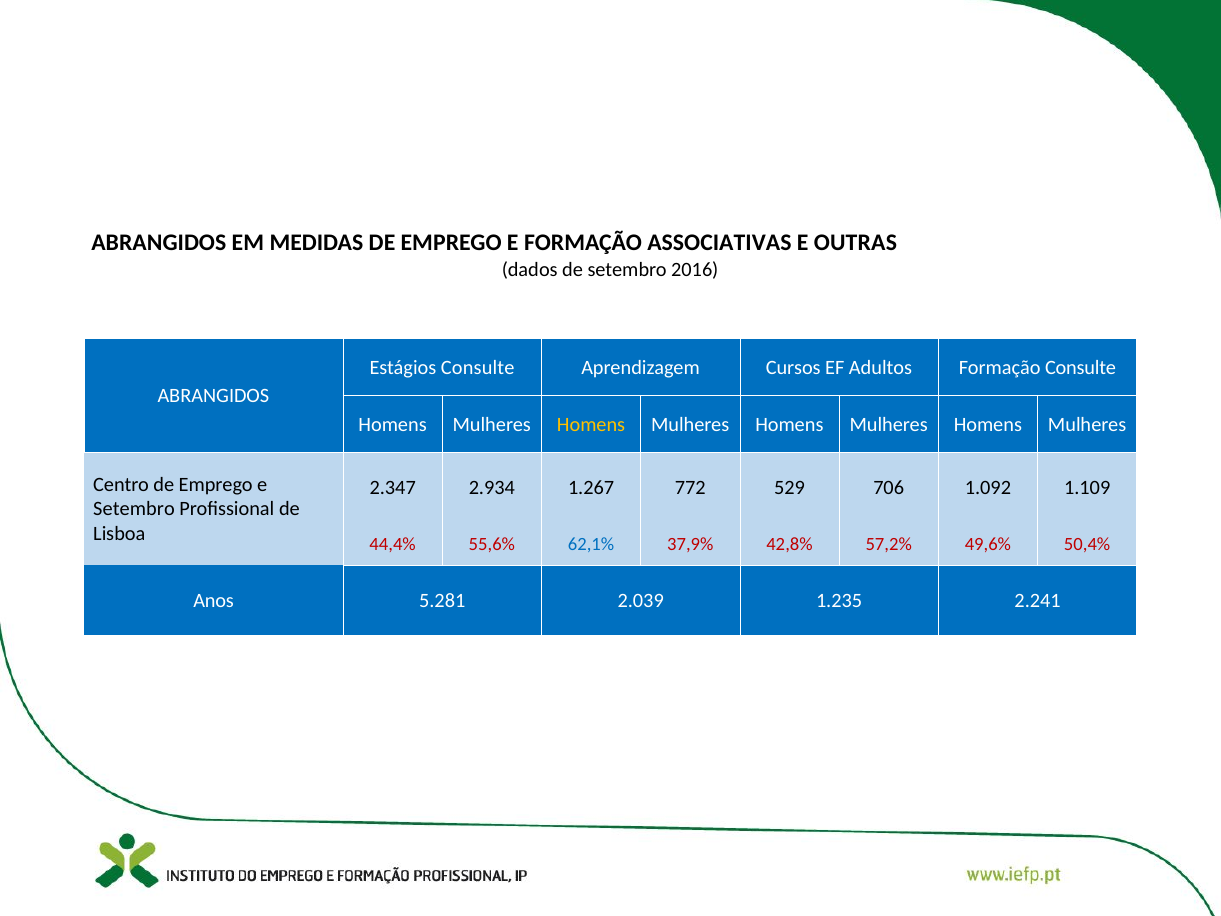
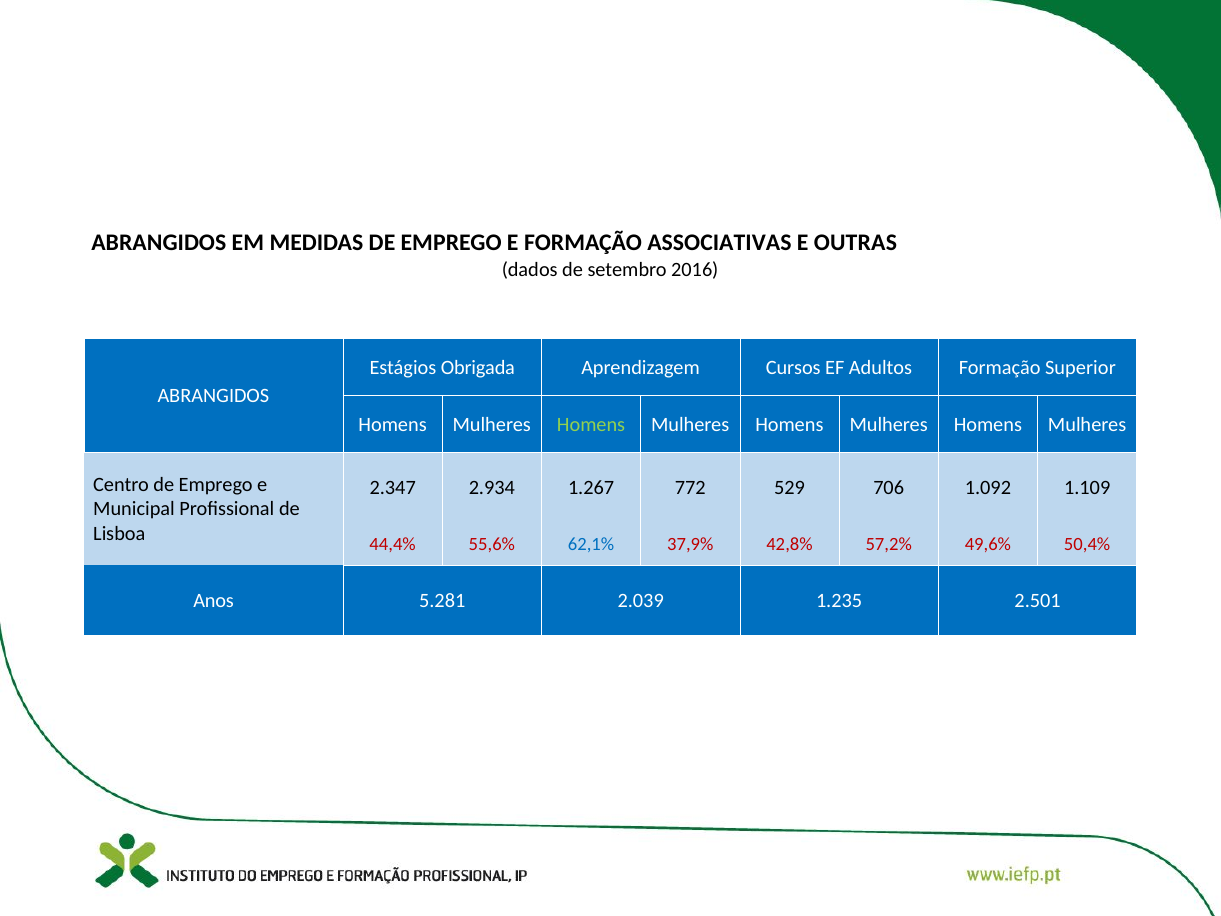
Estágios Consulte: Consulte -> Obrigada (478, 368)
Formação Consulte: Consulte -> Superior (1080, 368)
Homens colour: yellow -> light green (591, 424)
Setembro: Setembro -> Municipal (134, 509)
2.241: 2.241 -> 2.501 (1038, 601)
